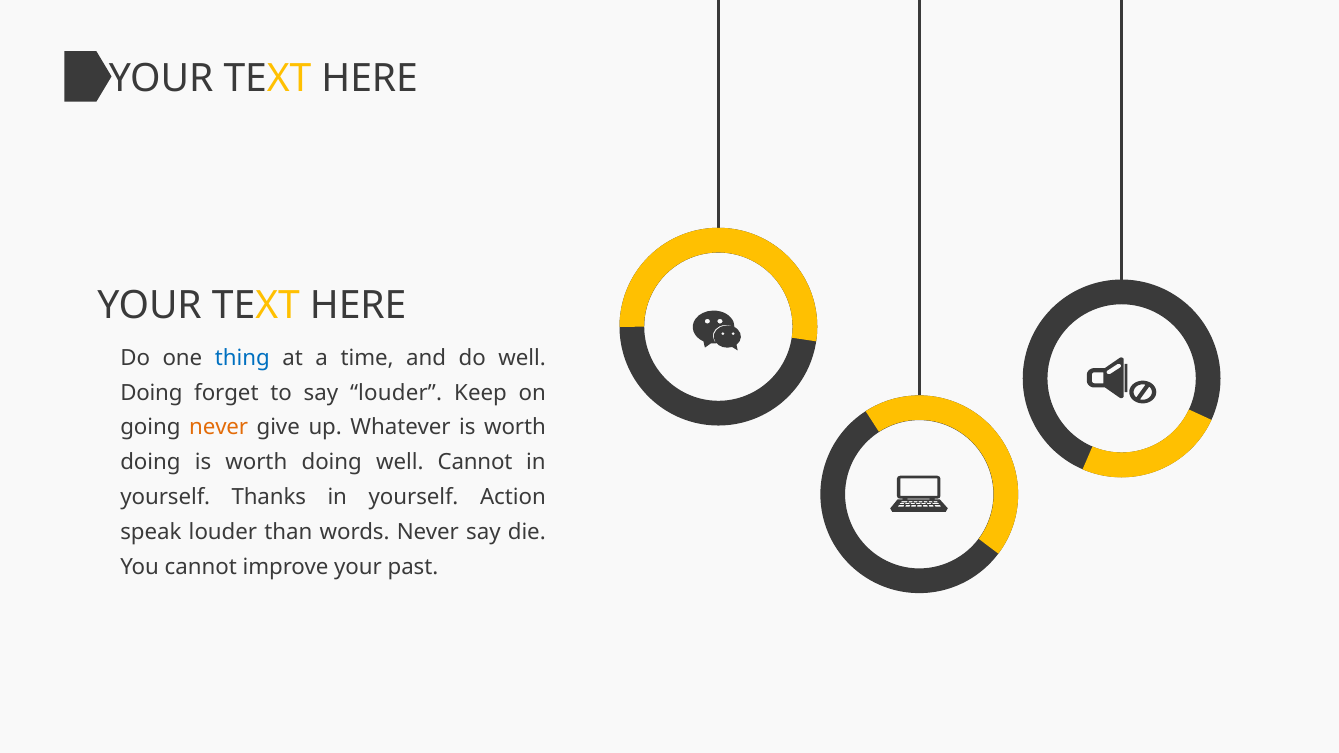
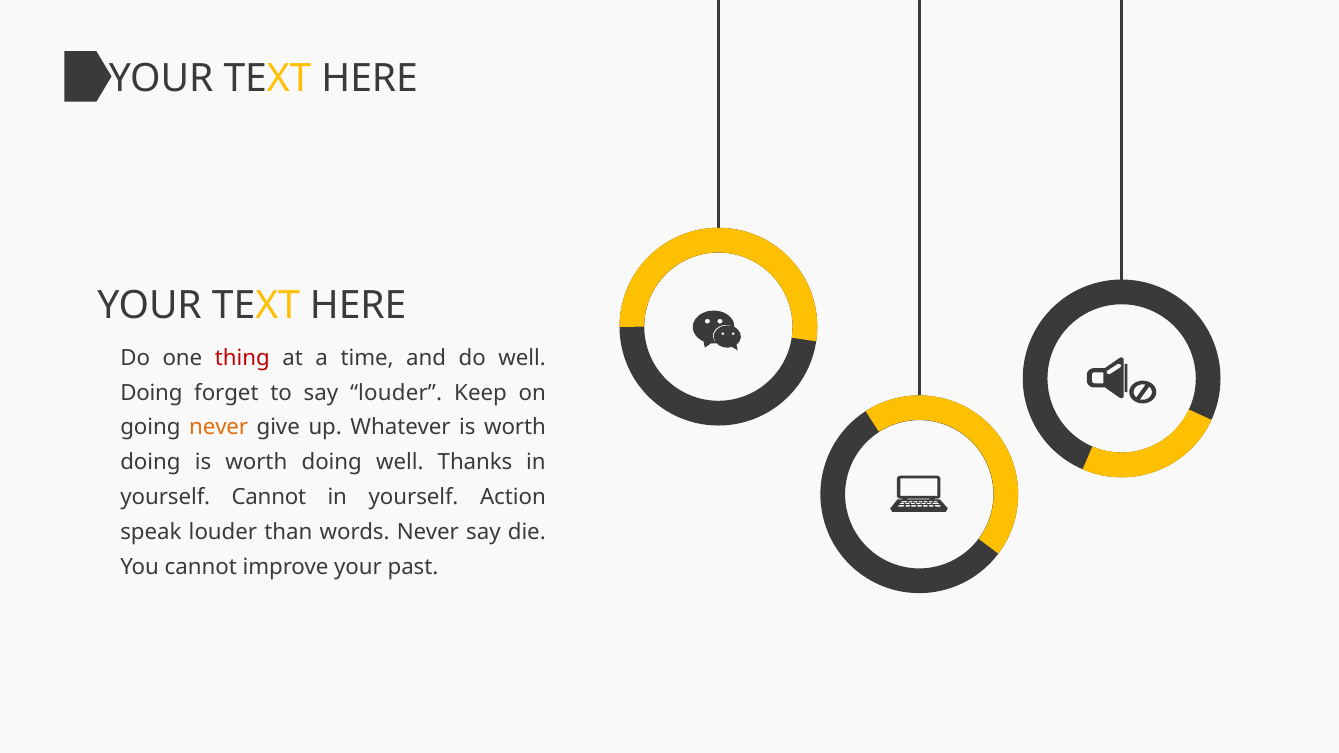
thing colour: blue -> red (242, 358)
well Cannot: Cannot -> Thanks (475, 462)
yourself Thanks: Thanks -> Cannot (269, 497)
